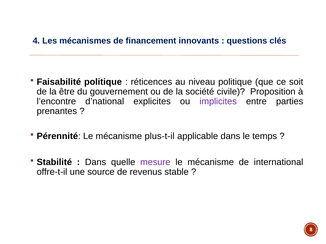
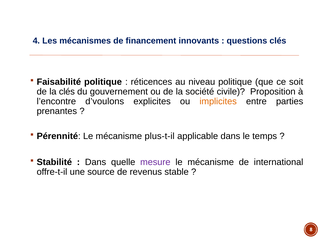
la être: être -> clés (67, 92)
d’national: d’national -> d’voulons (105, 102)
implicites colour: purple -> orange (218, 102)
